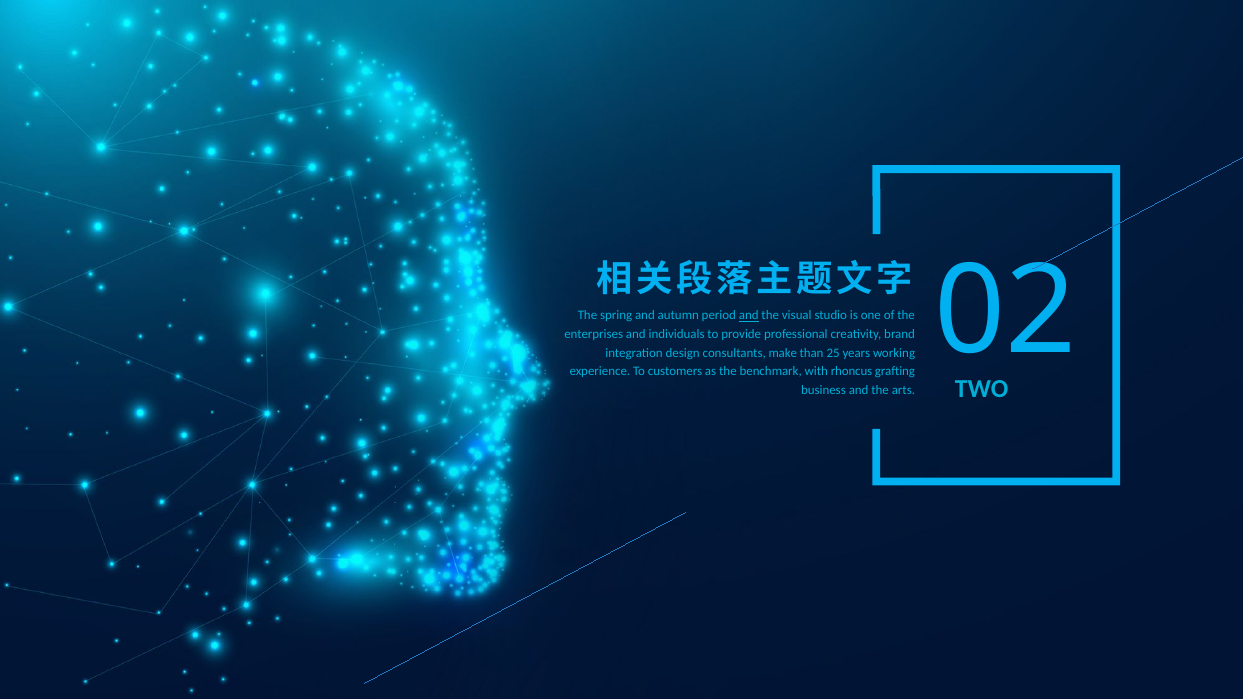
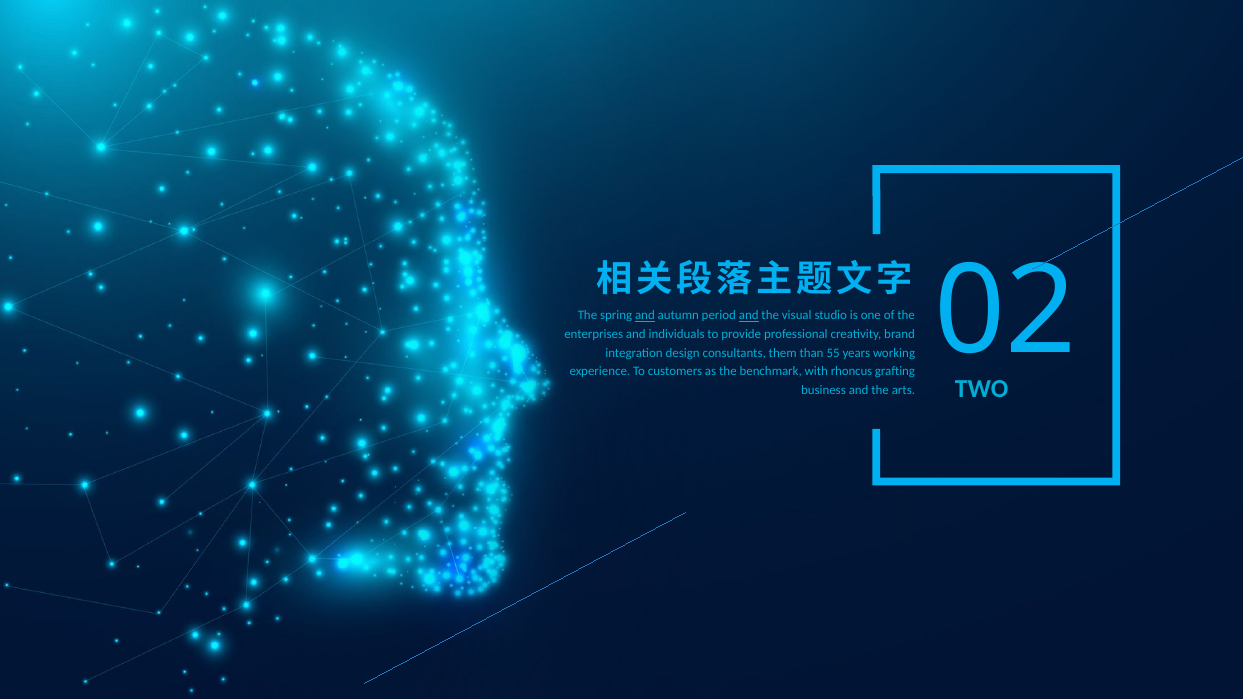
and underline: none -> present (645, 316)
make: make -> them (783, 353)
25: 25 -> 55 (833, 353)
